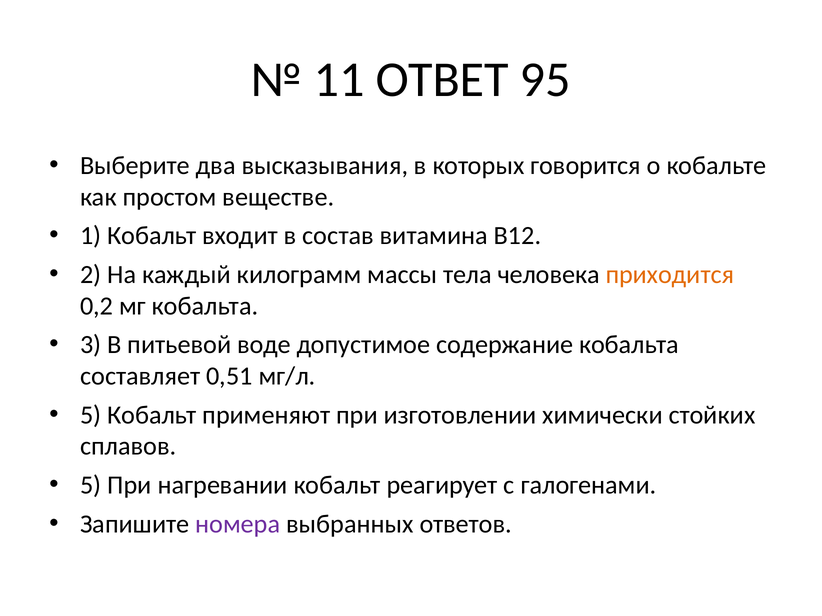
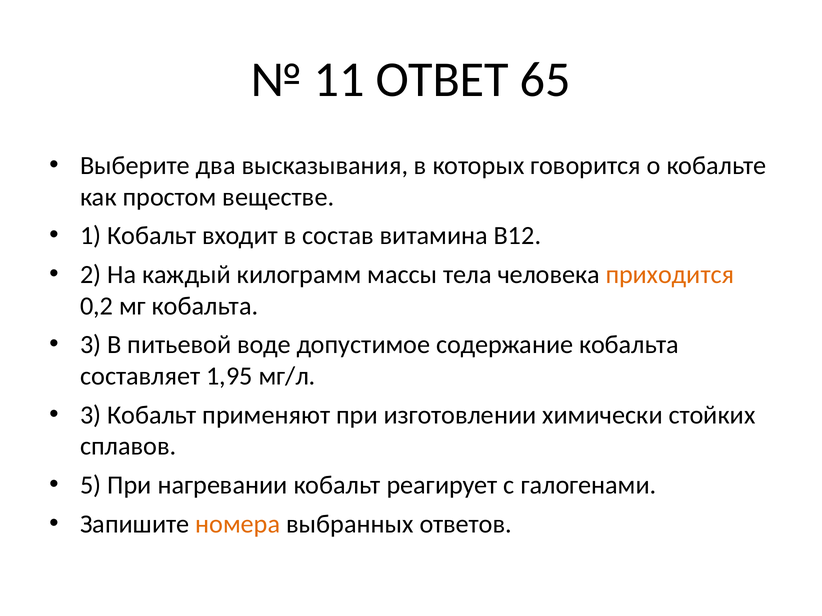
95: 95 -> 65 (545, 80)
0,51: 0,51 -> 1,95 (229, 376)
5: 5 -> 3 (91, 415)
номера colour: purple -> orange (238, 524)
